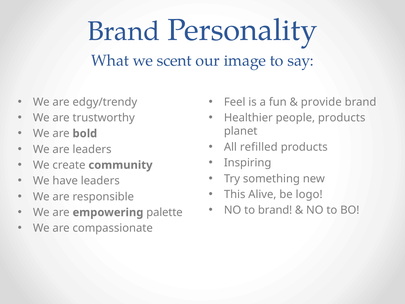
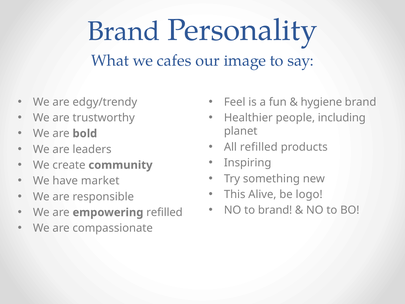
scent: scent -> cafes (174, 60)
provide: provide -> hygiene (321, 102)
people products: products -> including (342, 118)
have leaders: leaders -> market (100, 181)
empowering palette: palette -> refilled (164, 212)
